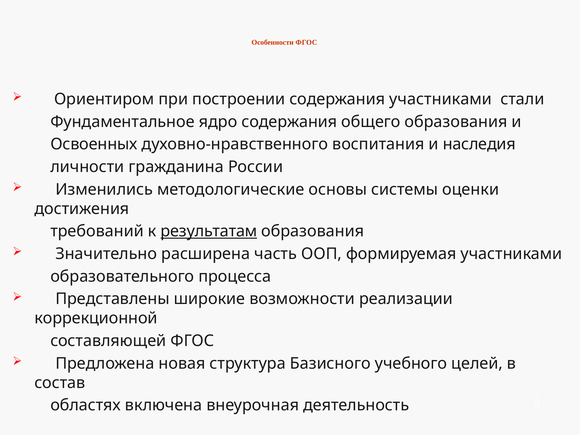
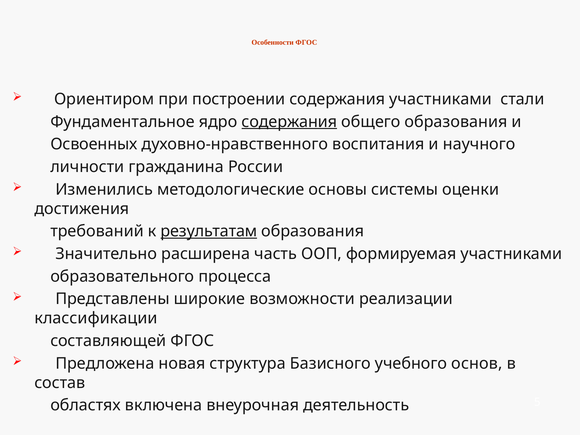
содержания underline: none -> present (289, 122)
наследия: наследия -> научного (479, 144)
коррекционной: коррекционной -> классификации (96, 318)
целей: целей -> основ (477, 363)
